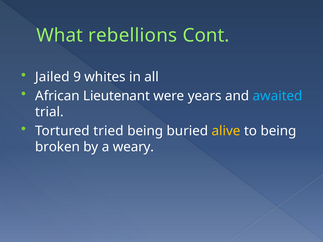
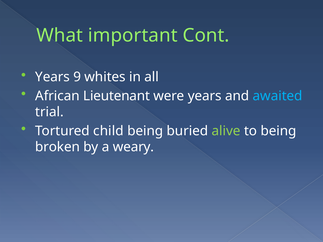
rebellions: rebellions -> important (133, 35)
Jailed: Jailed -> Years (53, 77)
tried: tried -> child (108, 131)
alive colour: yellow -> light green (226, 131)
